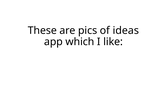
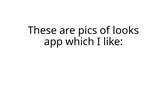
ideas: ideas -> looks (126, 30)
